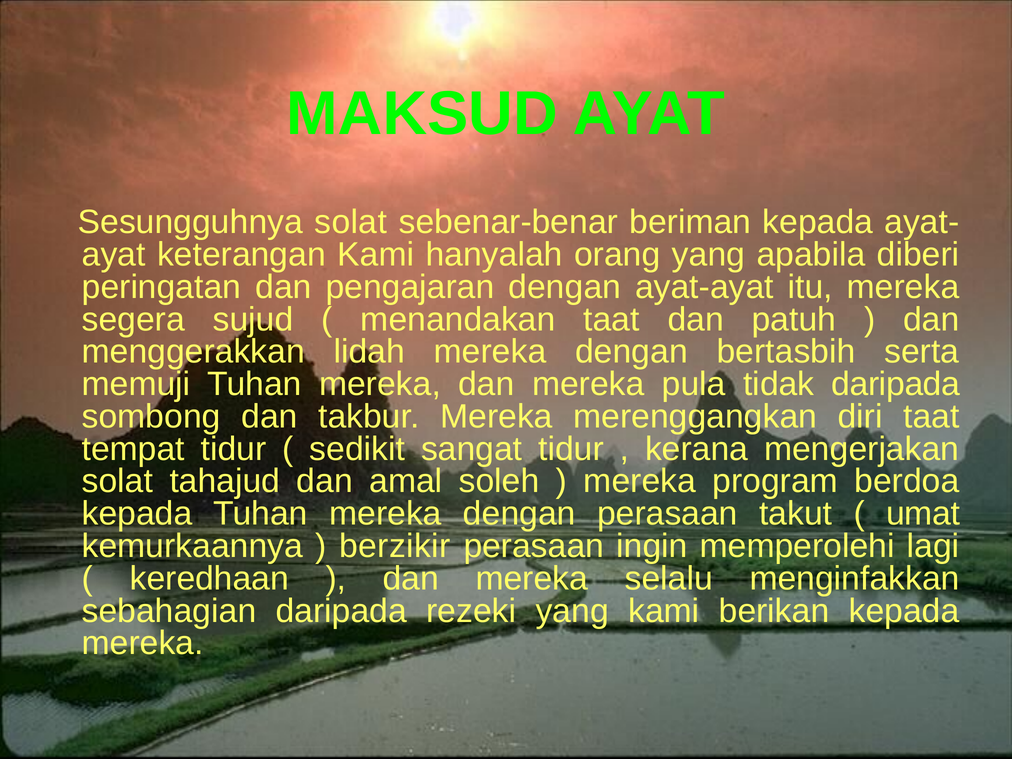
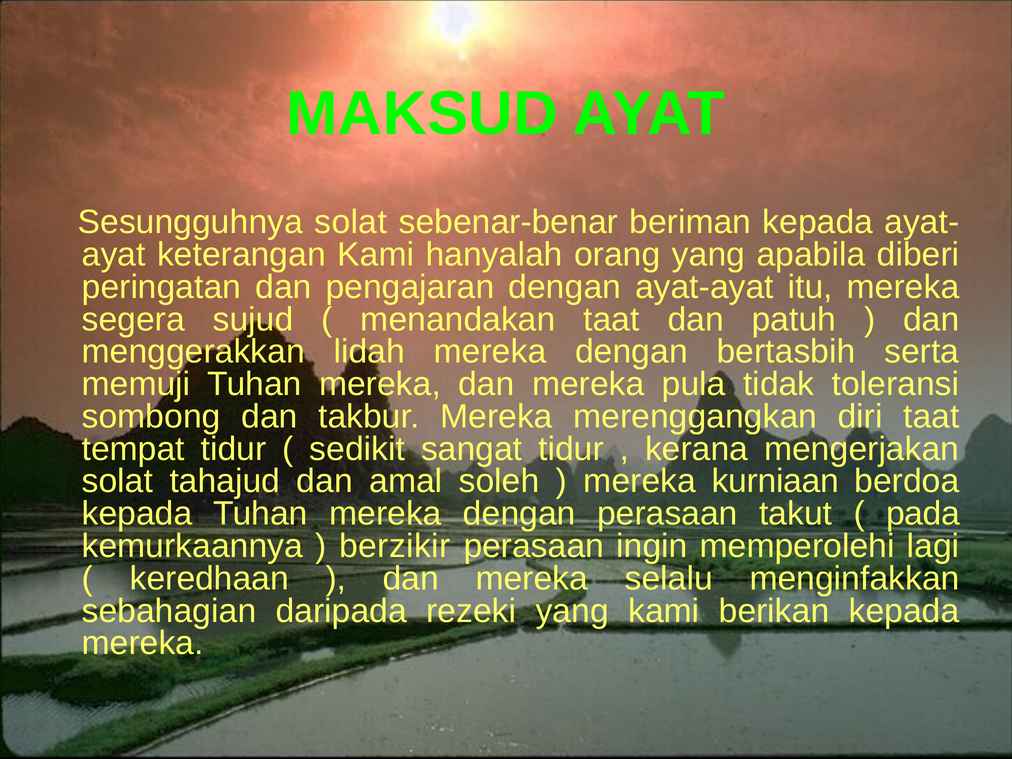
tidak daripada: daripada -> toleransi (896, 384)
program: program -> kurniaan (775, 481)
umat: umat -> pada (923, 514)
